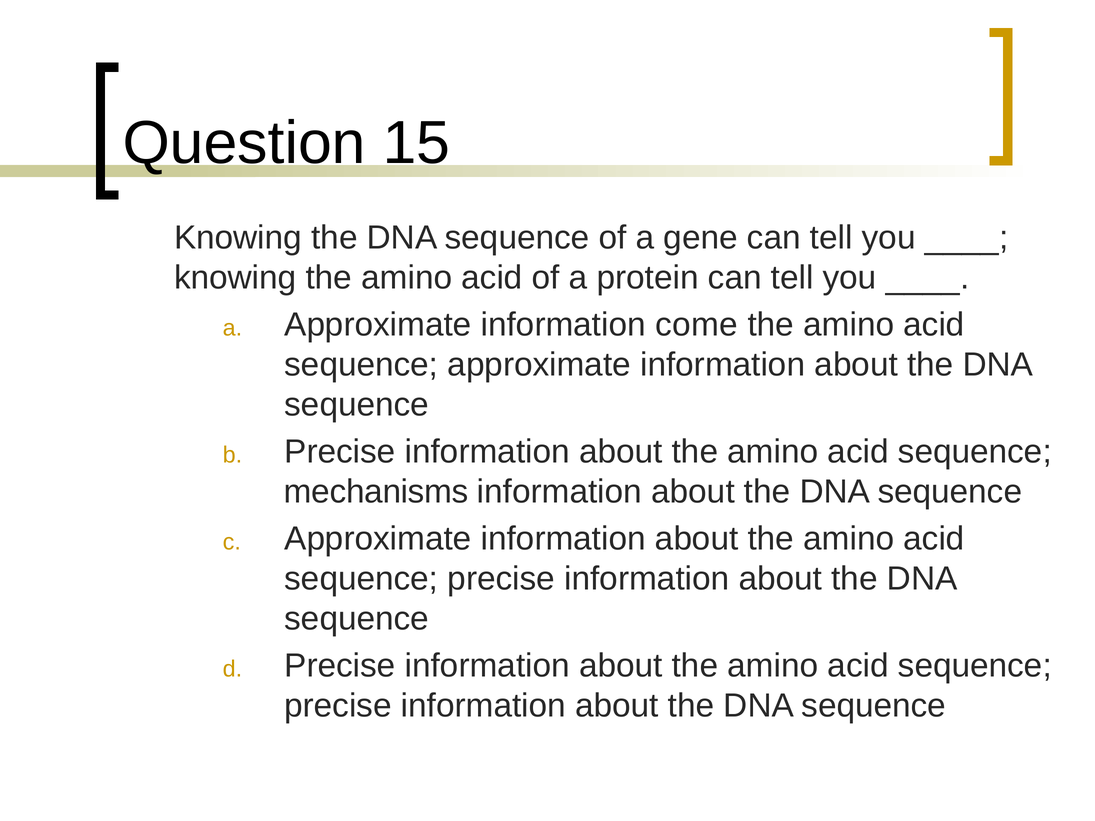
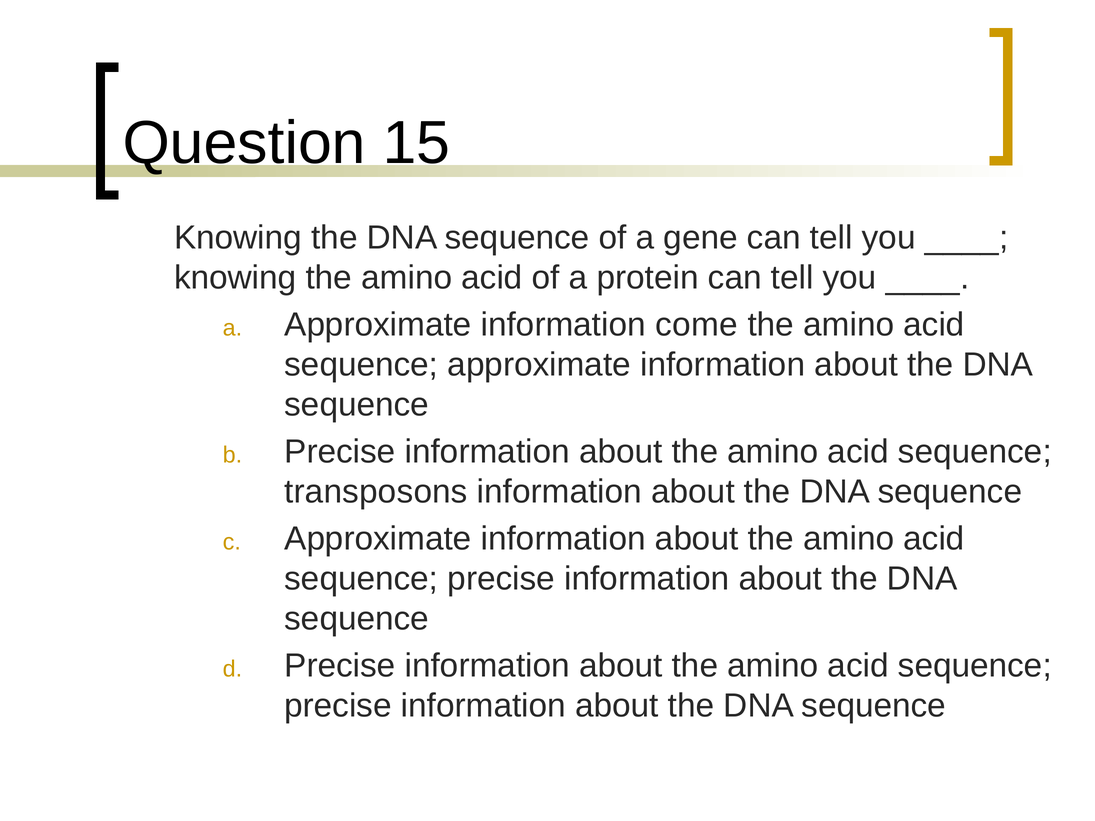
mechanisms: mechanisms -> transposons (376, 492)
